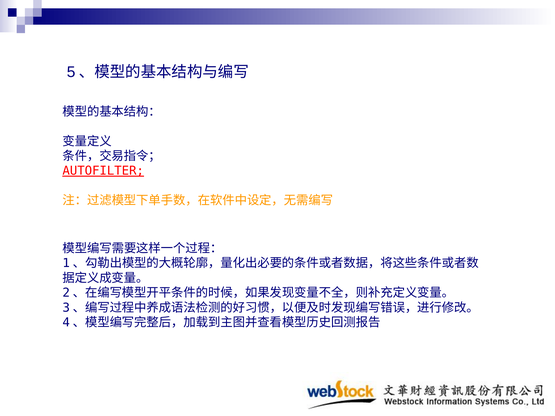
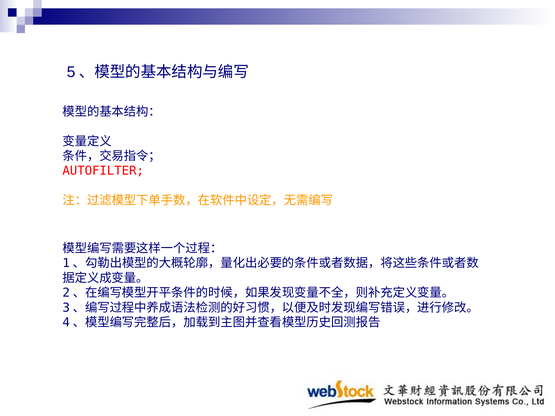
AUTOFILTER underline: present -> none (103, 171)
